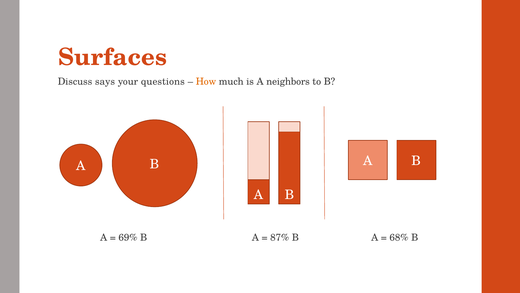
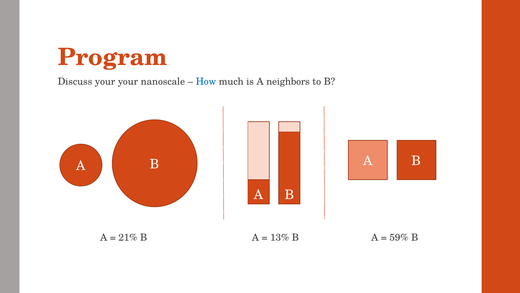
Surfaces: Surfaces -> Program (113, 57)
Discuss says: says -> your (105, 81)
questions: questions -> nanoscale (163, 81)
How colour: orange -> blue (206, 81)
69%: 69% -> 21% (128, 237)
87%: 87% -> 13% (280, 237)
68%: 68% -> 59% (399, 237)
